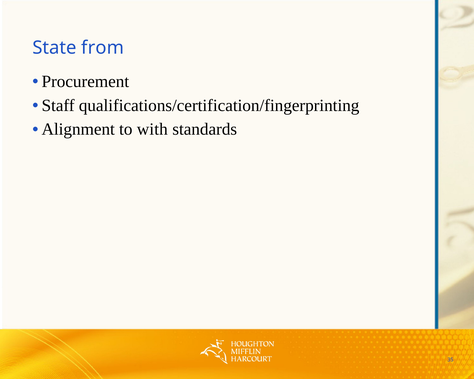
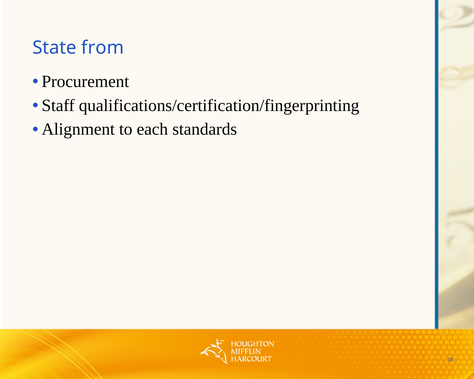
with: with -> each (152, 129)
